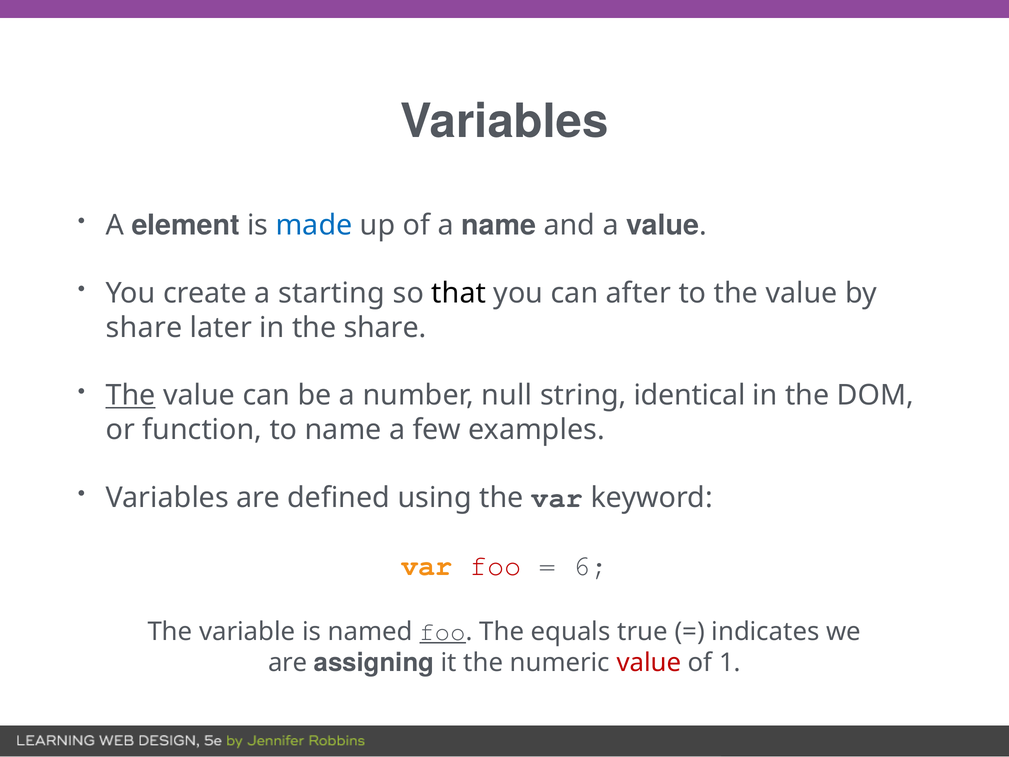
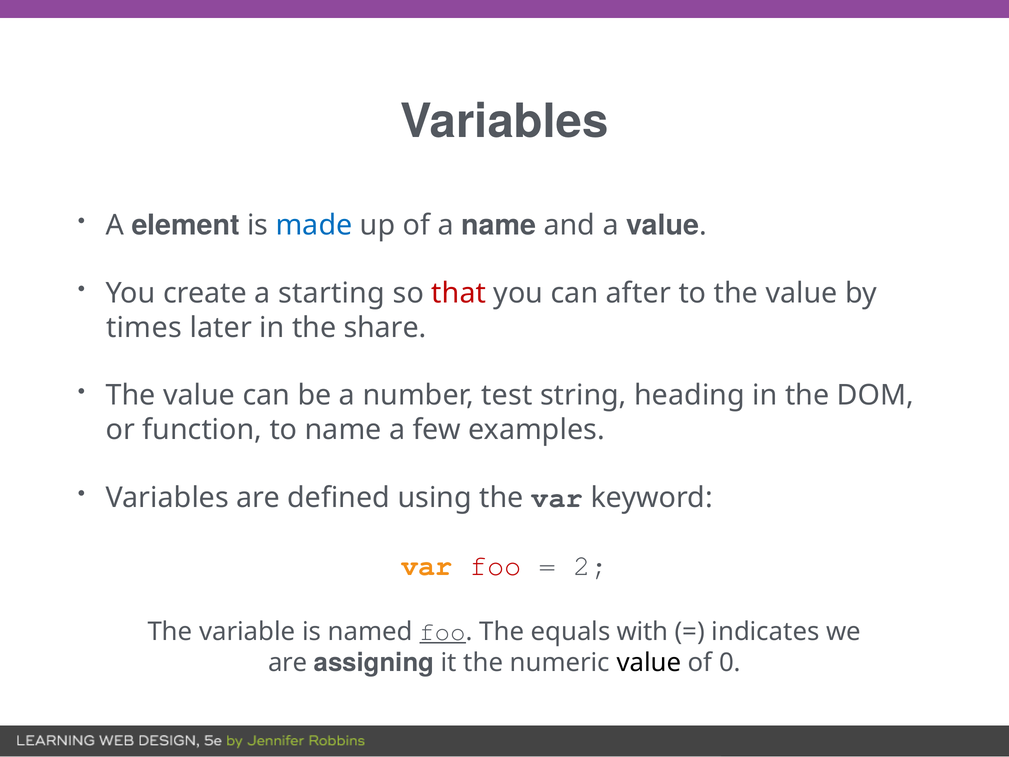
that colour: black -> red (459, 293)
share: share -> times (144, 327)
The underline: present -> none (131, 395)
null: null -> test (507, 395)
identical: identical -> heading (690, 395)
6: 6 -> 2 (590, 566)
true: true -> with (643, 632)
value colour: red -> black (649, 663)
1: 1 -> 0 (730, 663)
